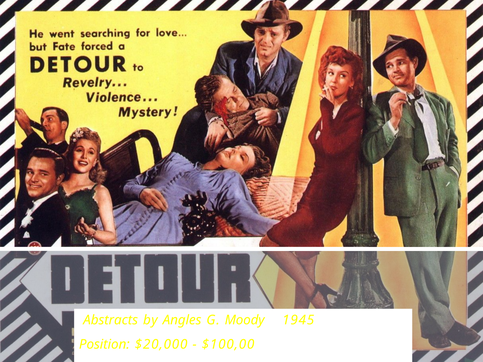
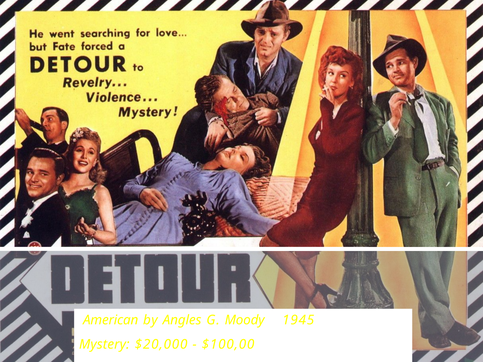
Abstracts: Abstracts -> American (111, 320)
Position: Position -> Mystery (104, 345)
